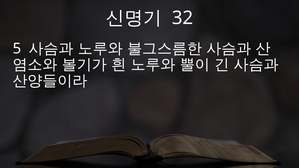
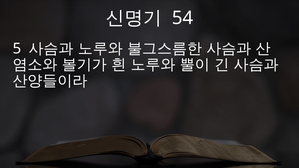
32: 32 -> 54 (183, 18)
